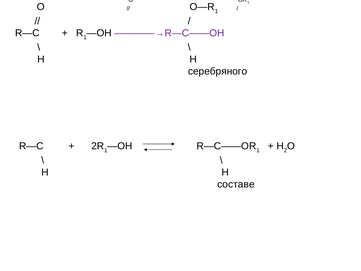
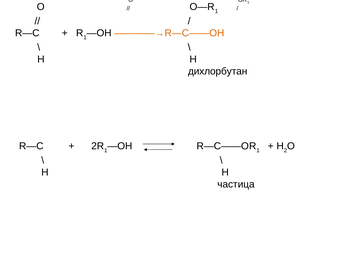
————→R—C——OH colour: purple -> orange (169, 33)
серебряного: серебряного -> дихлорбутан (218, 71)
составе: составе -> частица (236, 184)
